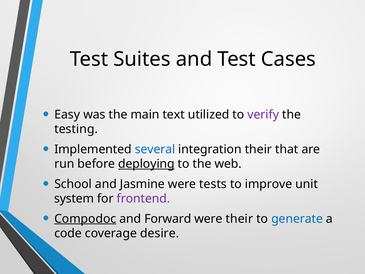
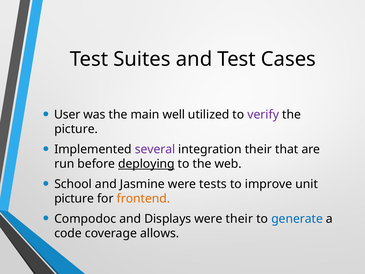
Easy: Easy -> User (67, 115)
text: text -> well (174, 115)
testing: testing -> picture (76, 129)
several colour: blue -> purple (155, 149)
system: system -> picture (74, 198)
frontend colour: purple -> orange (143, 198)
Compodoc underline: present -> none (85, 219)
Forward: Forward -> Displays (168, 219)
desire: desire -> allows (160, 233)
